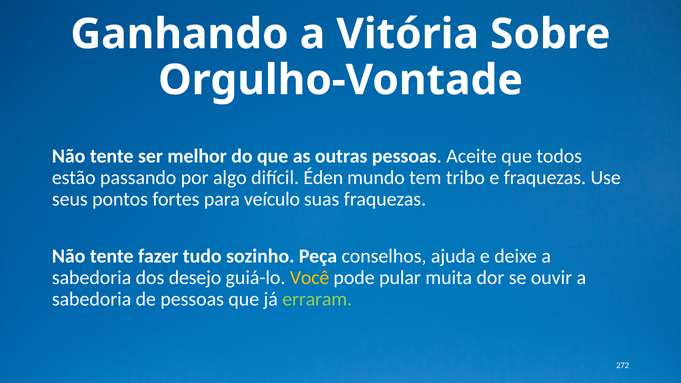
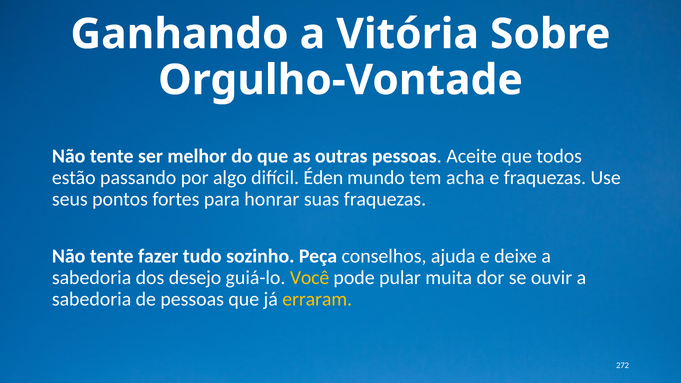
tribo: tribo -> acha (465, 178)
veículo: veículo -> honrar (272, 199)
erraram colour: light green -> yellow (317, 299)
